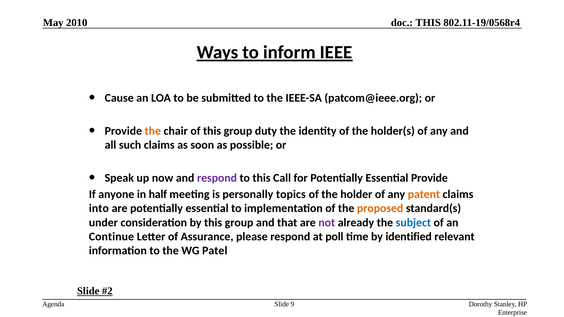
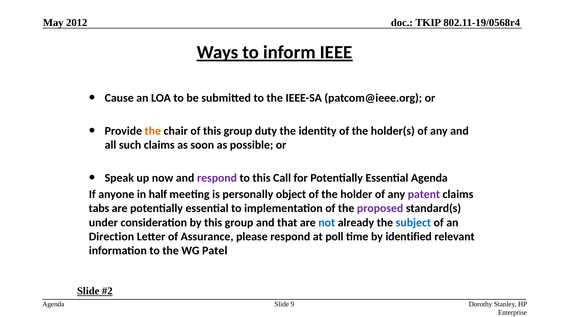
2010: 2010 -> 2012 (77, 23)
THIS: THIS -> TKIP (428, 23)
Essential Provide: Provide -> Agenda (429, 178)
topics: topics -> object (291, 195)
patent colour: orange -> purple (424, 195)
into: into -> tabs (99, 209)
proposed colour: orange -> purple (380, 209)
not colour: purple -> blue (327, 223)
Continue: Continue -> Direction (111, 237)
